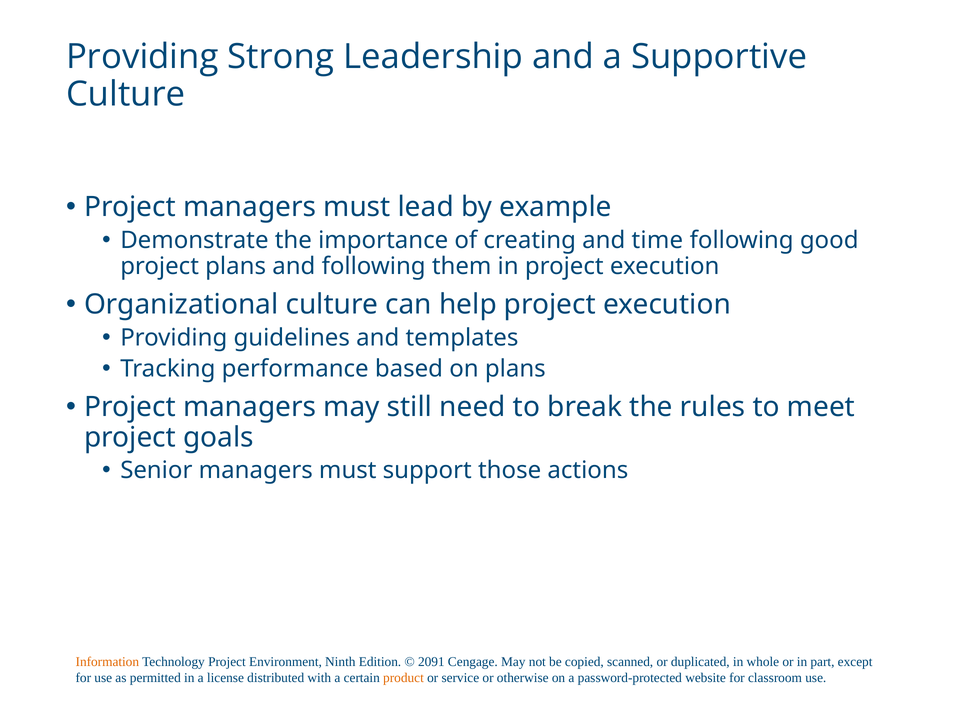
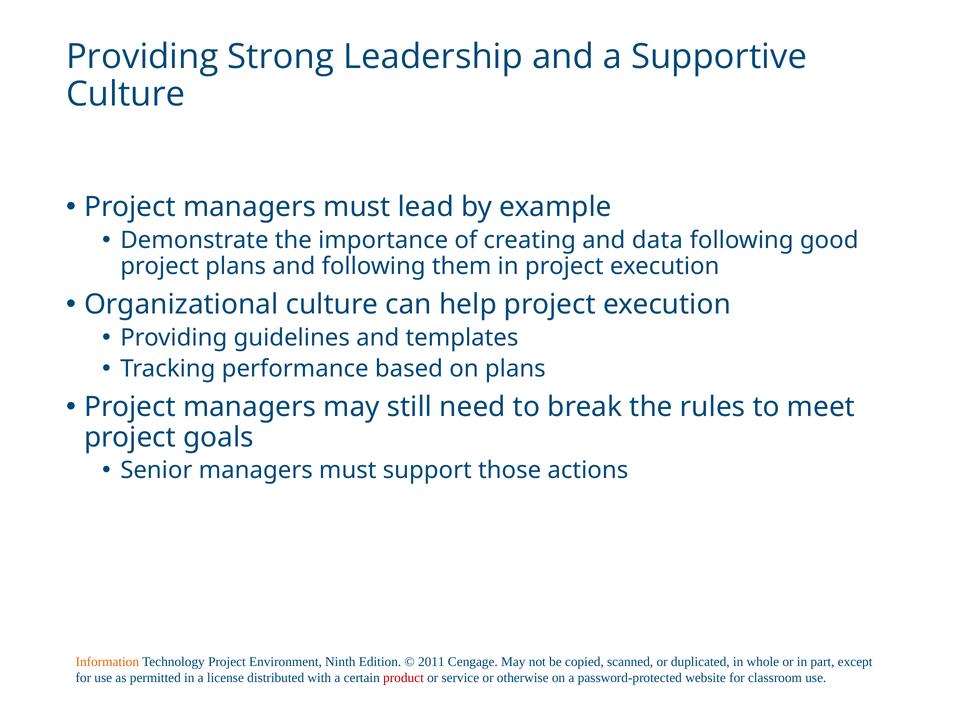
time: time -> data (657, 240)
2091: 2091 -> 2011 (431, 661)
product colour: orange -> red (403, 677)
